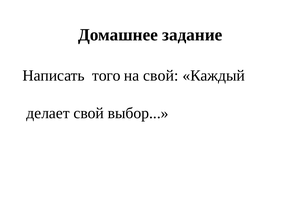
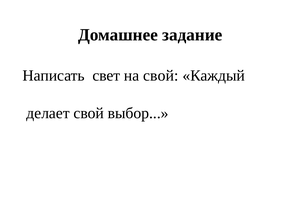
того: того -> свет (106, 76)
